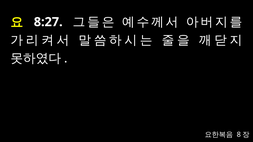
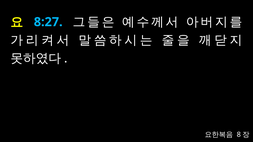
8:27 colour: white -> light blue (48, 22)
